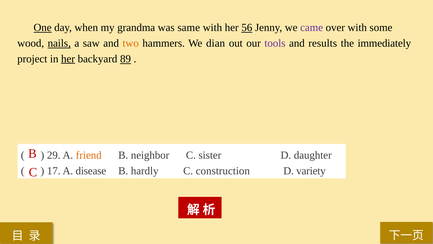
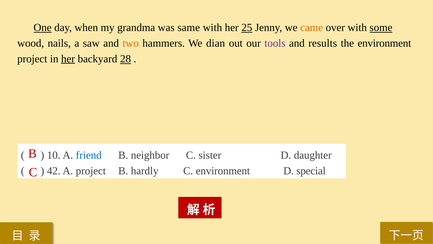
56: 56 -> 25 (247, 28)
came colour: purple -> orange (312, 28)
some underline: none -> present (381, 28)
nails underline: present -> none (59, 43)
the immediately: immediately -> environment (384, 43)
89: 89 -> 28 (126, 59)
29: 29 -> 10 (54, 155)
friend colour: orange -> blue (89, 155)
17: 17 -> 42 (54, 171)
A disease: disease -> project (91, 171)
C construction: construction -> environment (223, 171)
variety: variety -> special (311, 171)
